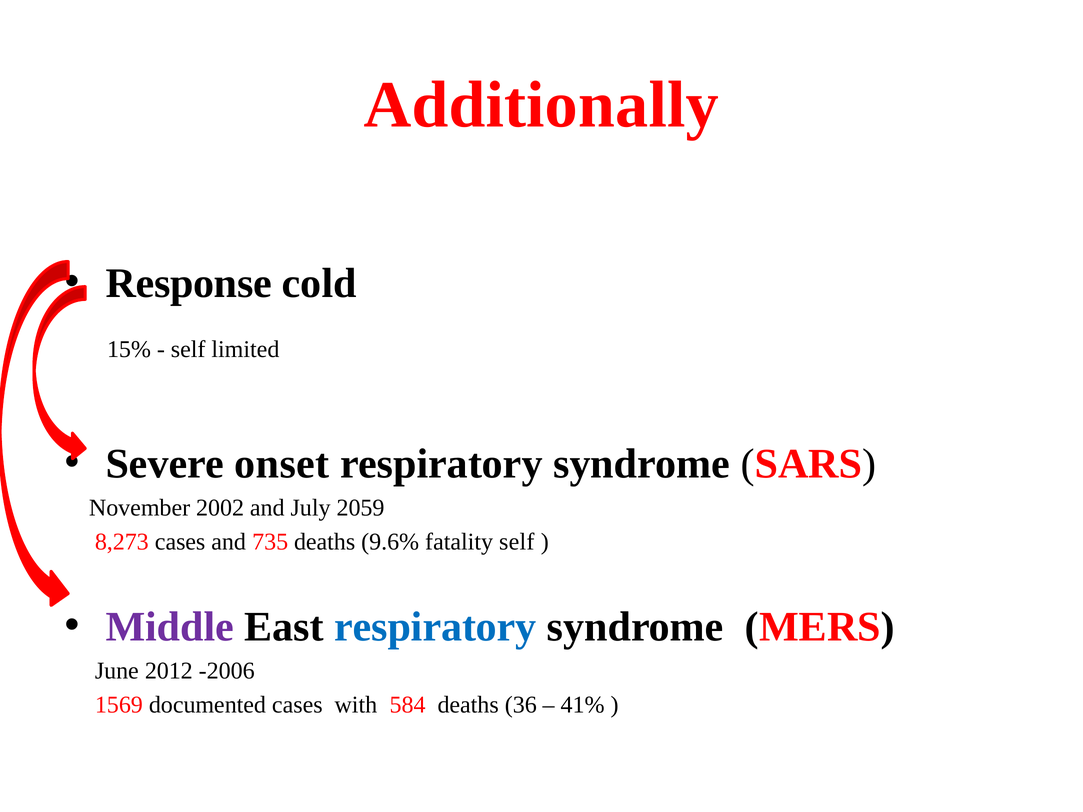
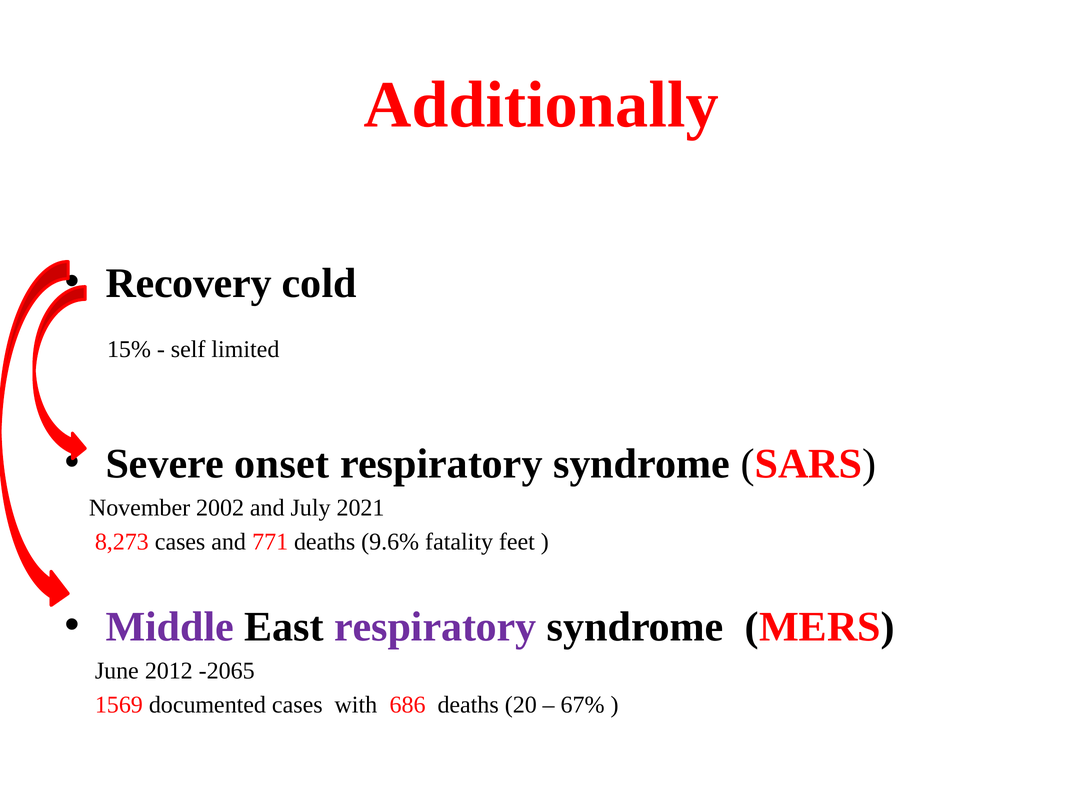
Response: Response -> Recovery (189, 283)
2059: 2059 -> 2021 (361, 508)
735: 735 -> 771 (270, 542)
fatality self: self -> feet (517, 542)
respiratory colour: blue -> purple (435, 627)
-2006: -2006 -> -2065 (227, 671)
584: 584 -> 686 (408, 705)
36: 36 -> 20 (521, 705)
41%: 41% -> 67% (583, 705)
